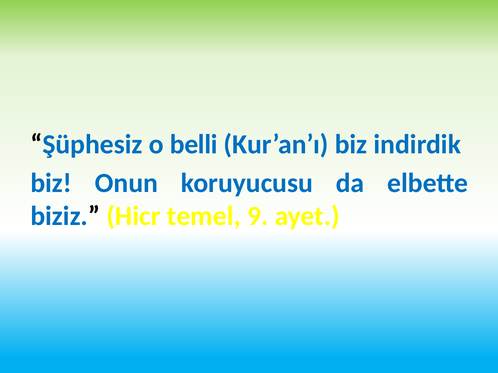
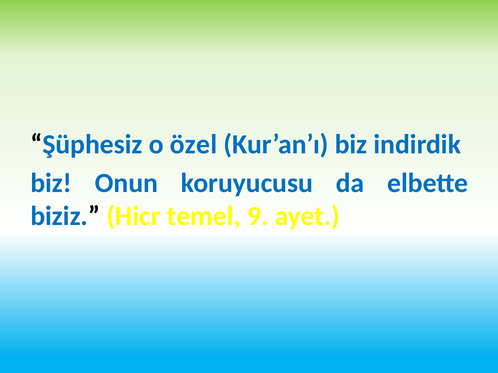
belli: belli -> özel (194, 144)
